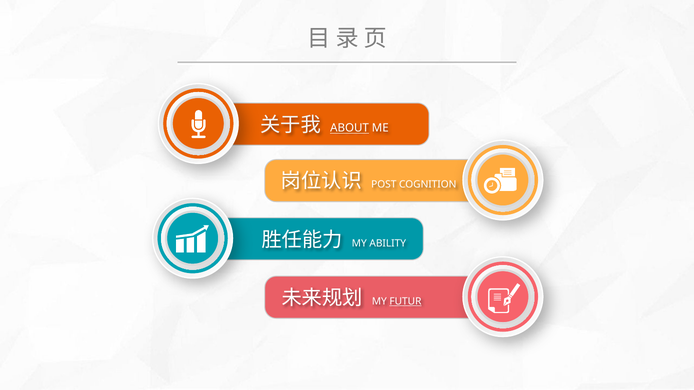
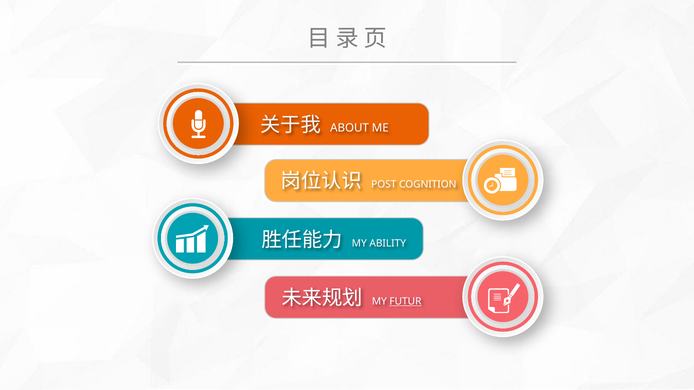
ABOUT underline: present -> none (350, 128)
